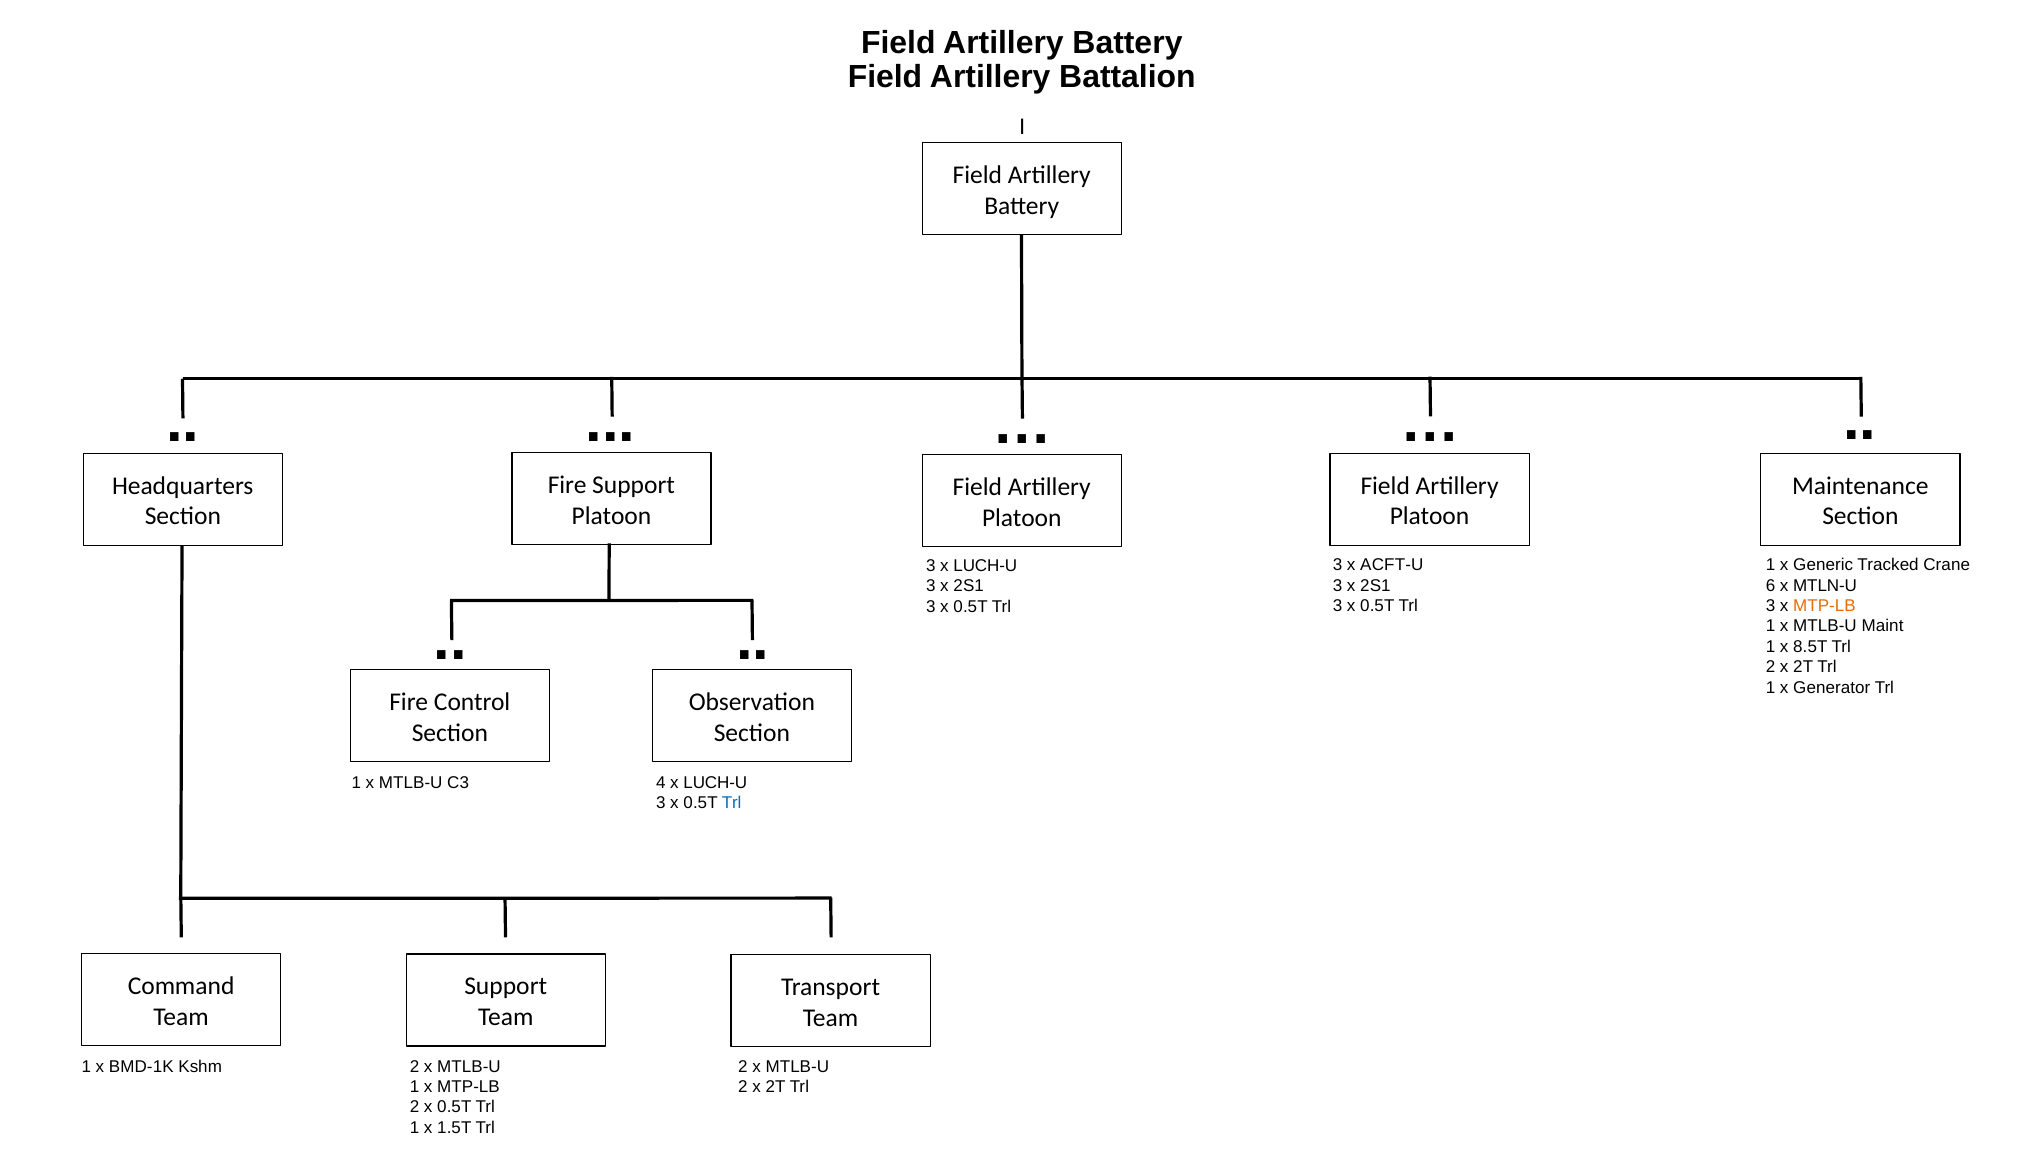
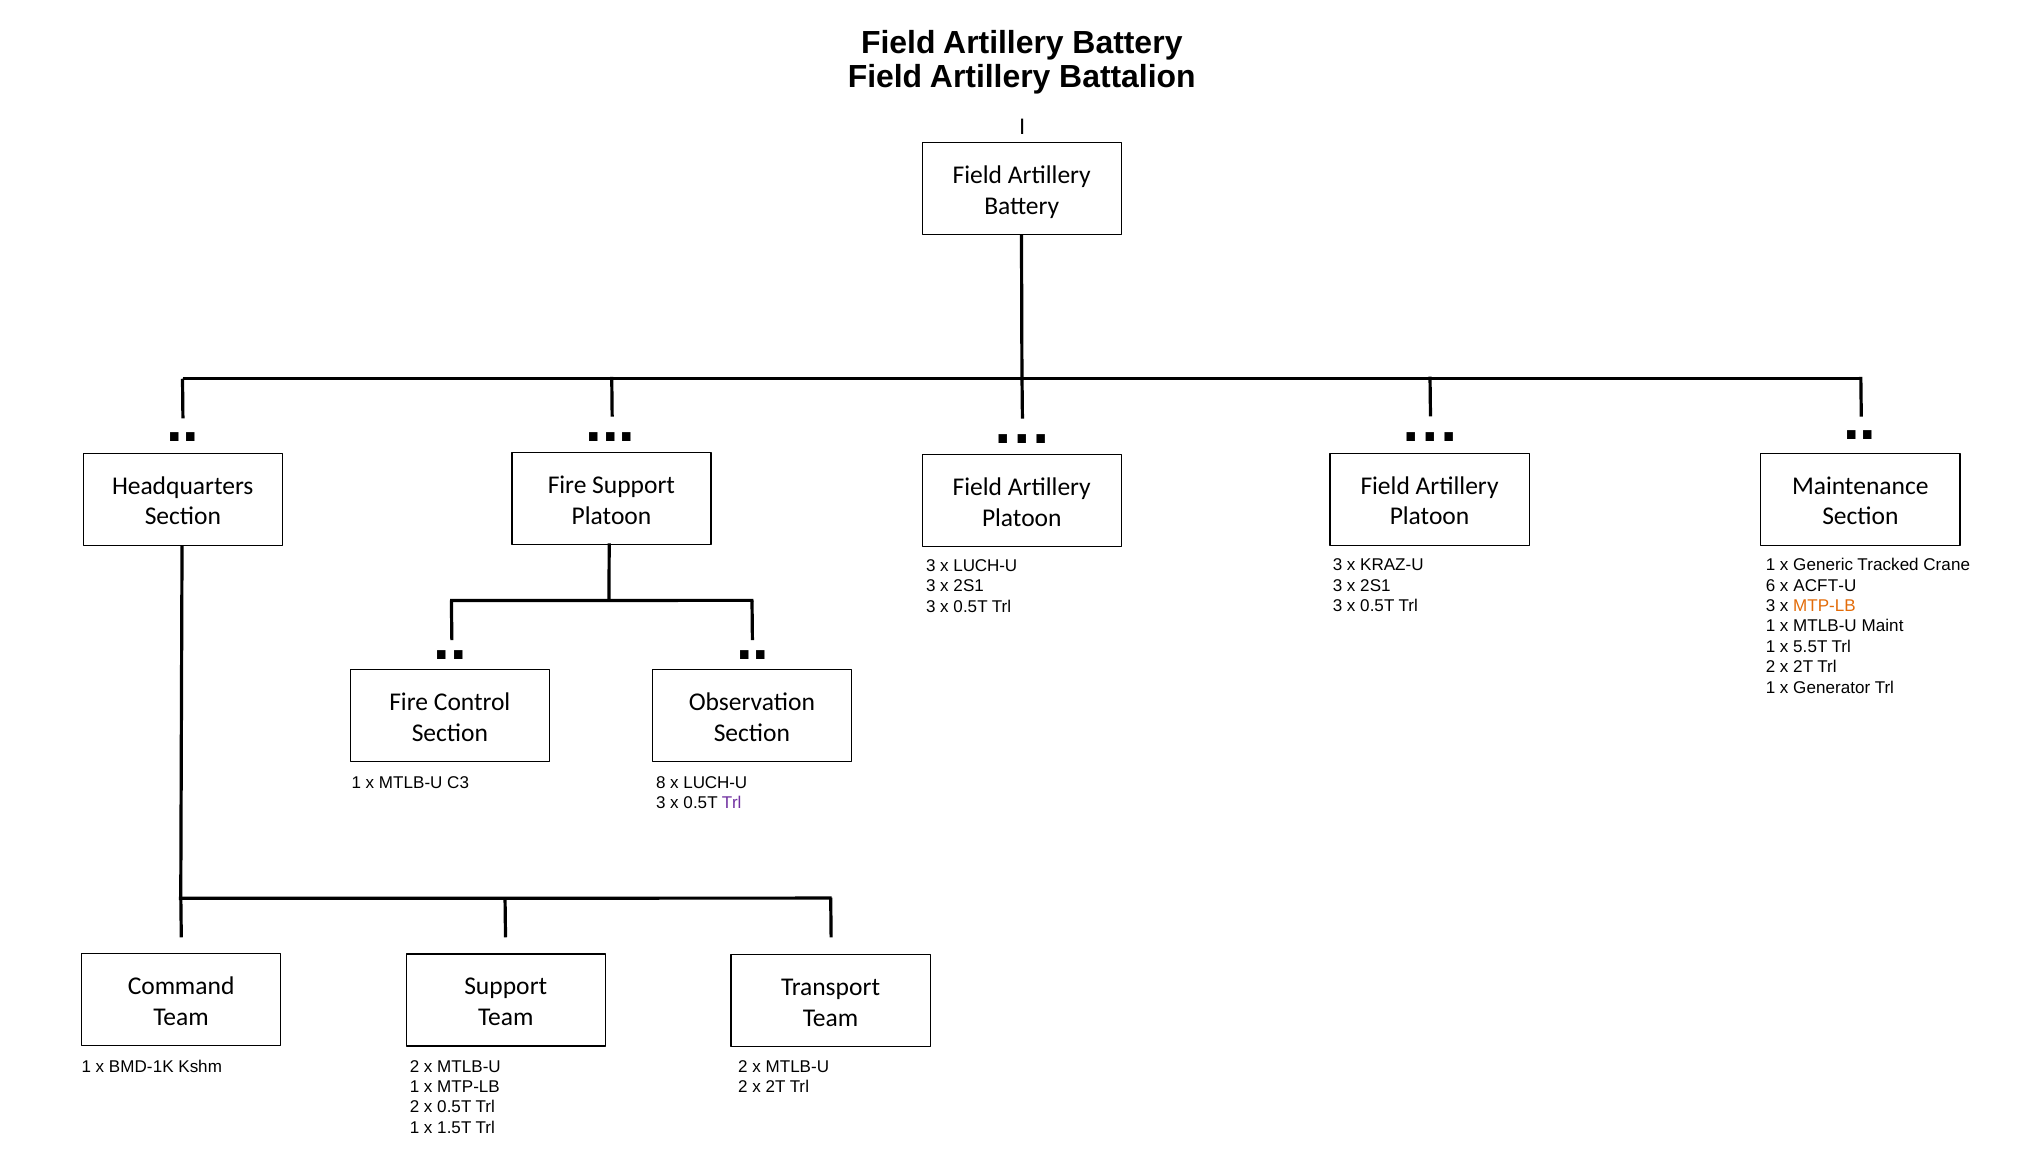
ACFT-U: ACFT-U -> KRAZ-U (1392, 565)
MTLN-U: MTLN-U -> ACFT-U (1825, 585)
8.5T: 8.5T -> 5.5T (1810, 647)
4: 4 -> 8 (661, 782)
Trl colour: blue -> purple (732, 803)
